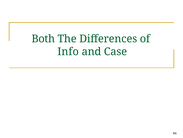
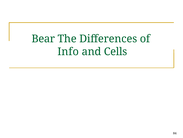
Both: Both -> Bear (43, 39)
Case: Case -> Cells (116, 51)
